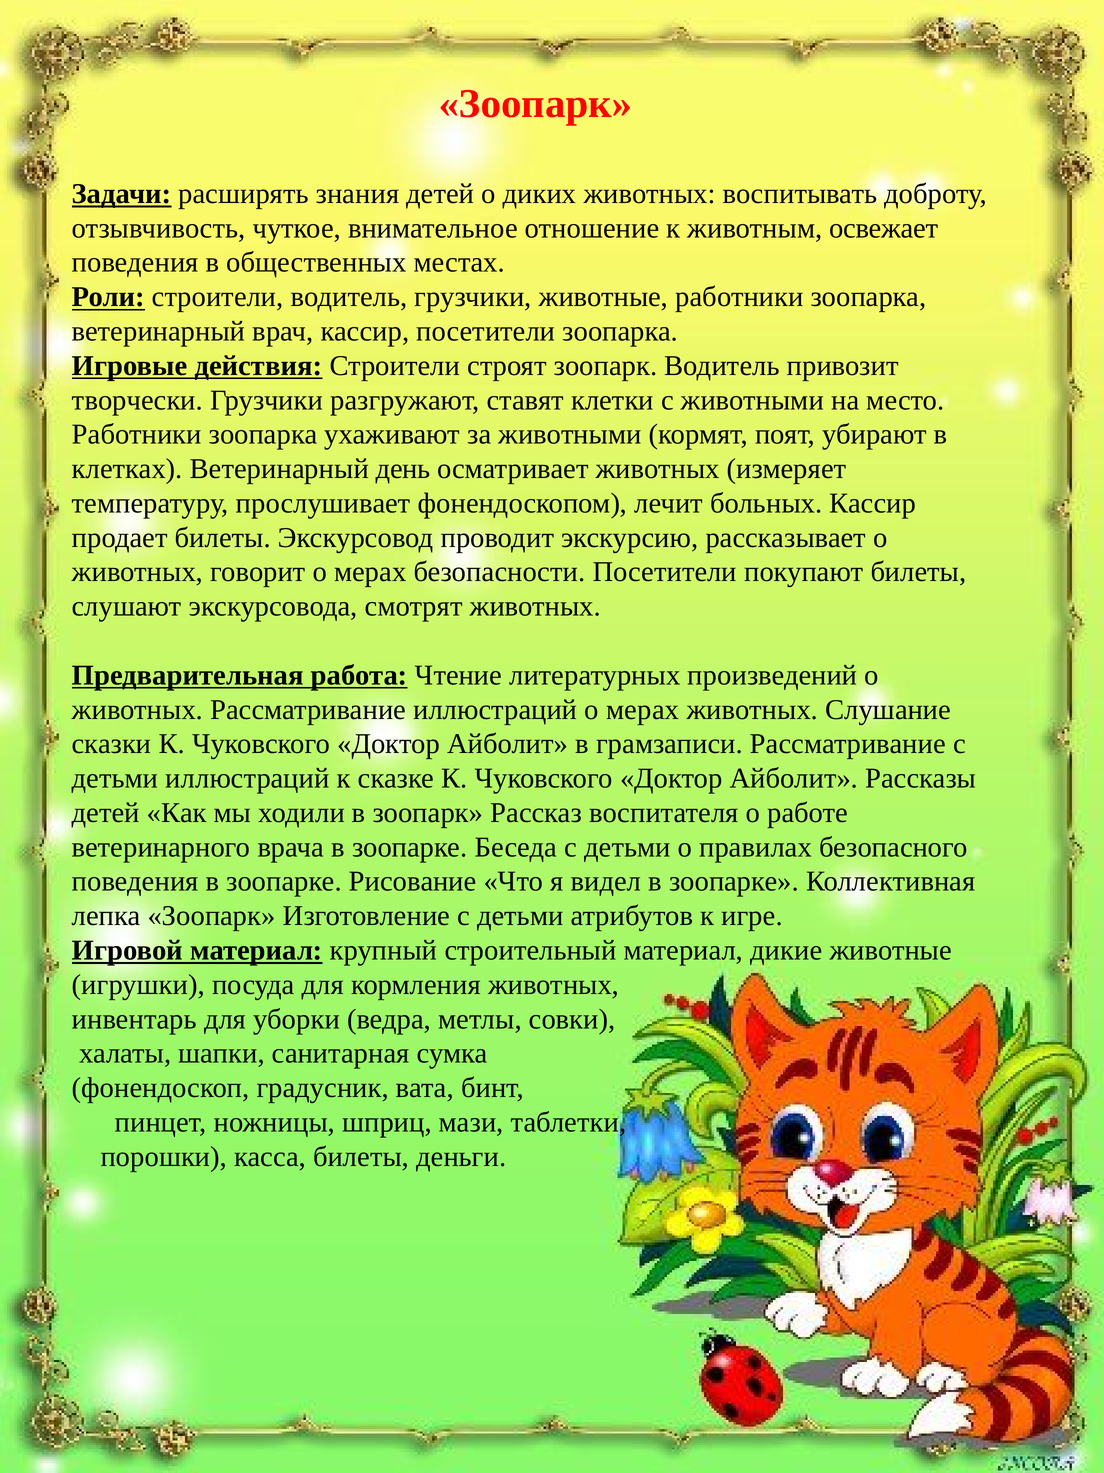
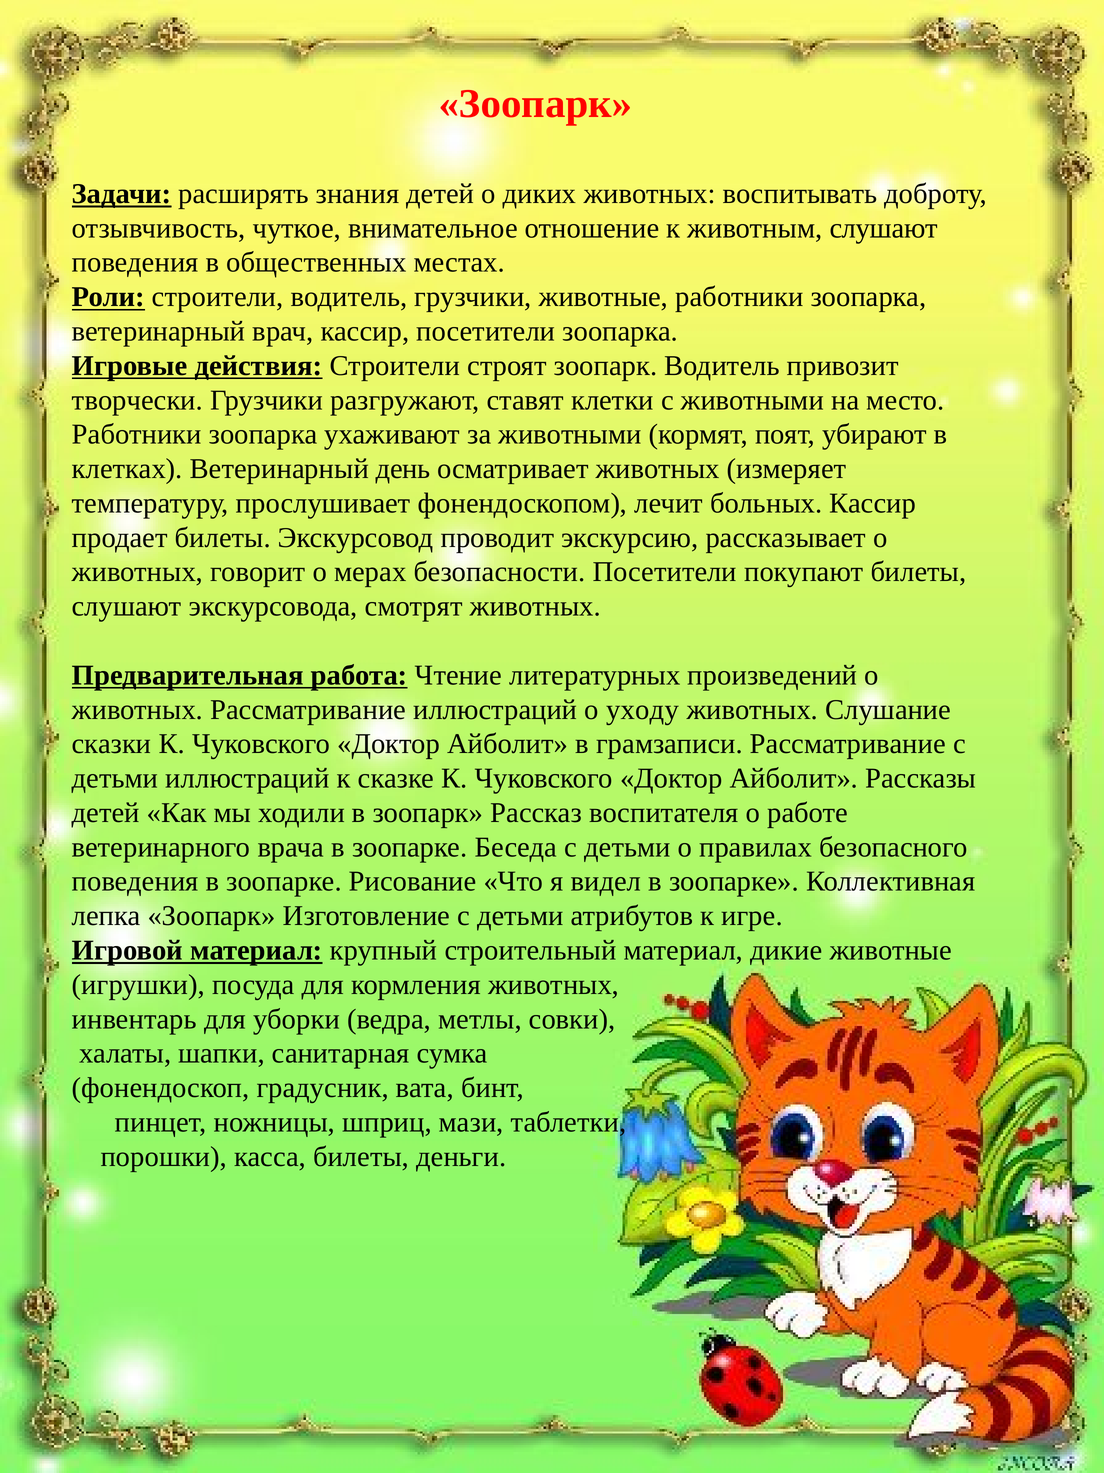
животным освежает: освежает -> слушают (884, 228)
иллюстраций о мерах: мерах -> уходу (643, 709)
